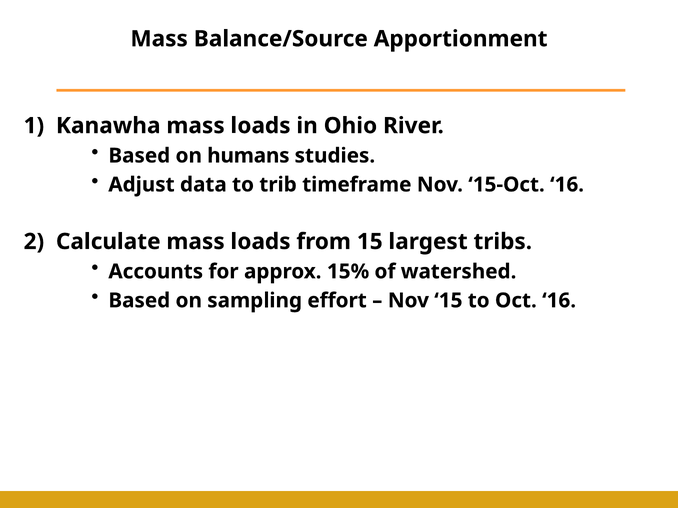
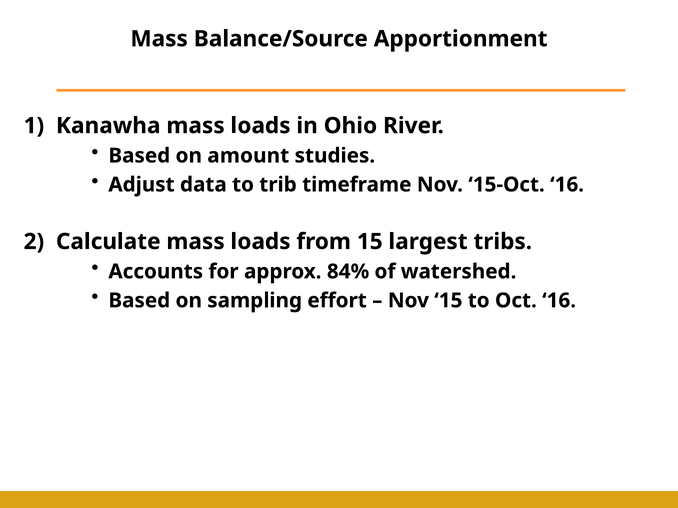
humans: humans -> amount (248, 156)
15%: 15% -> 84% (348, 272)
